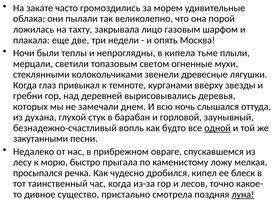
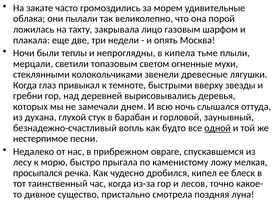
курганами: курганами -> быстрыми (170, 85)
закутанными: закутанными -> нестерпимое (41, 139)
луна underline: present -> none (243, 195)
